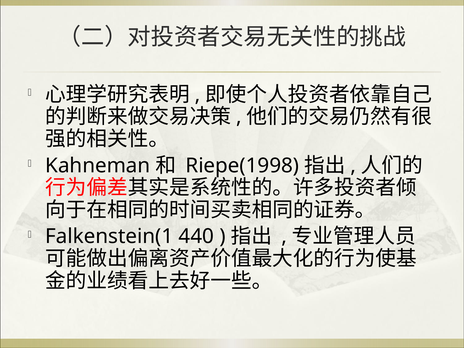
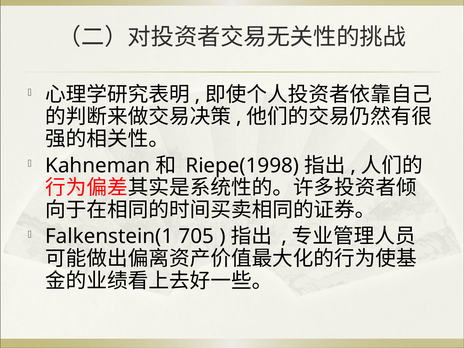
440: 440 -> 705 (196, 237)
